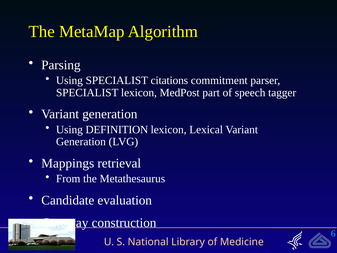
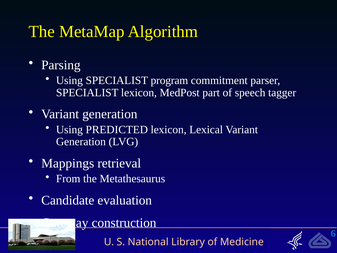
citations: citations -> program (169, 80)
DEFINITION: DEFINITION -> PREDICTED (117, 129)
